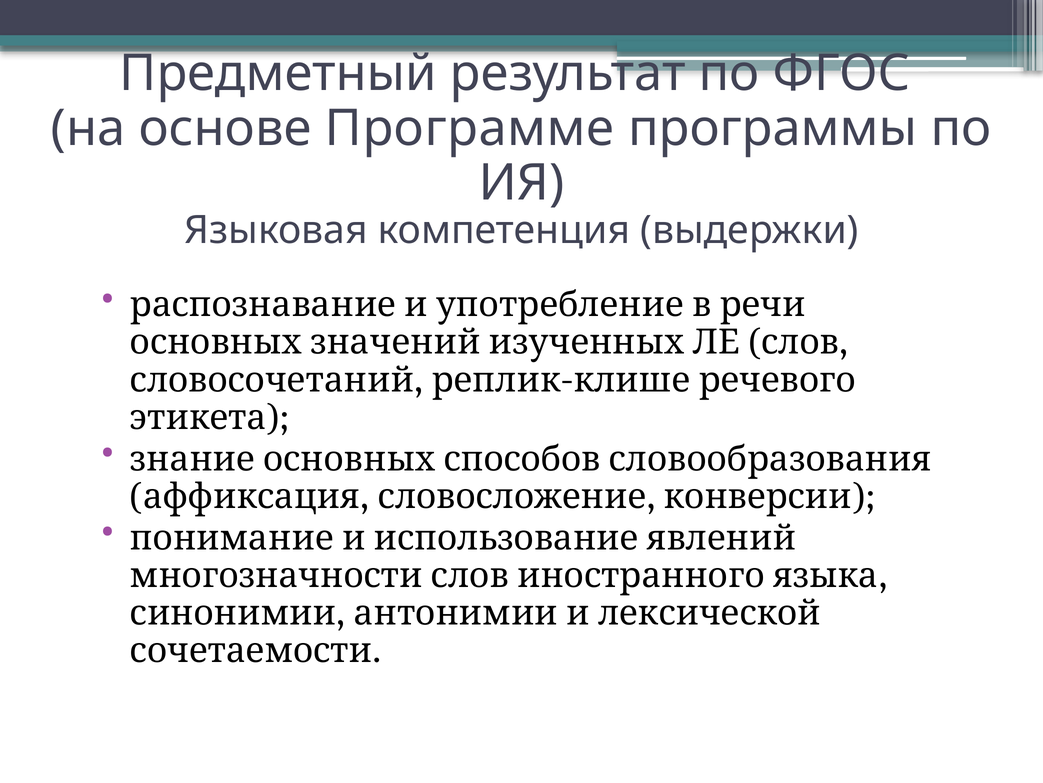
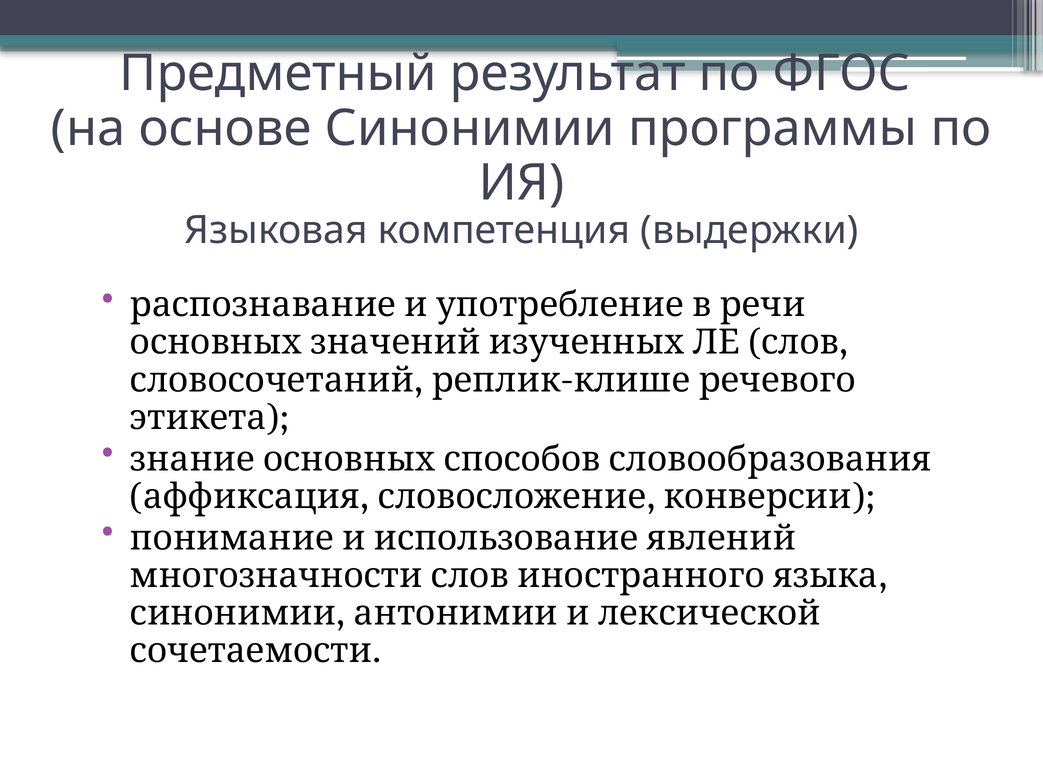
основе Программе: Программе -> Синонимии (470, 128)
